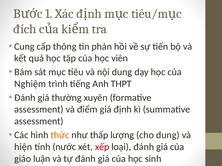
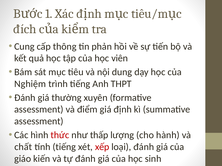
thức colour: orange -> red (60, 135)
cho dung: dung -> hành (168, 135)
hiện: hiện -> chất (23, 147)
tính nước: nước -> tiếng (64, 147)
luận: luận -> kiến (42, 159)
